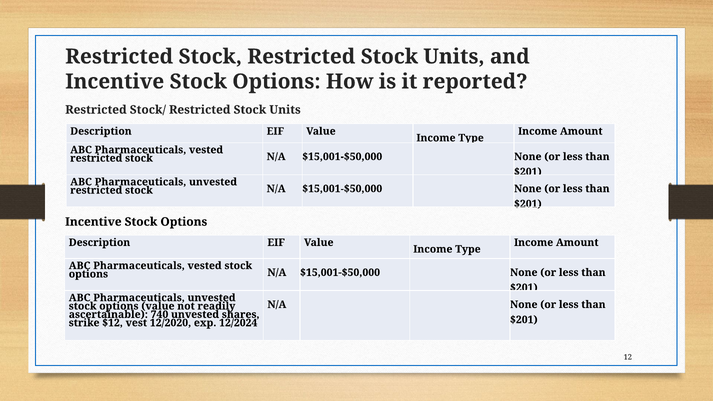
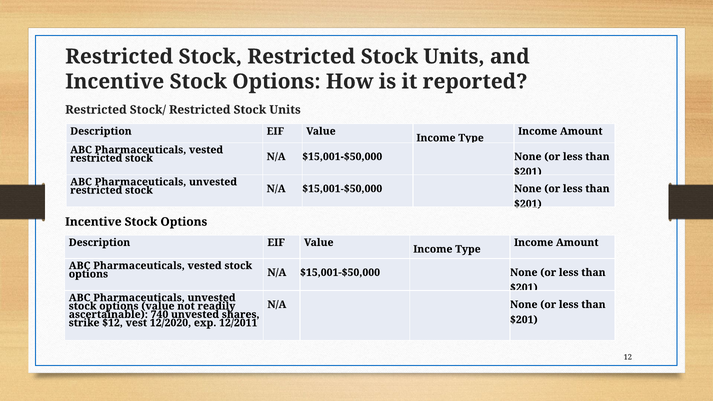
12/2024: 12/2024 -> 12/2011 (238, 323)
